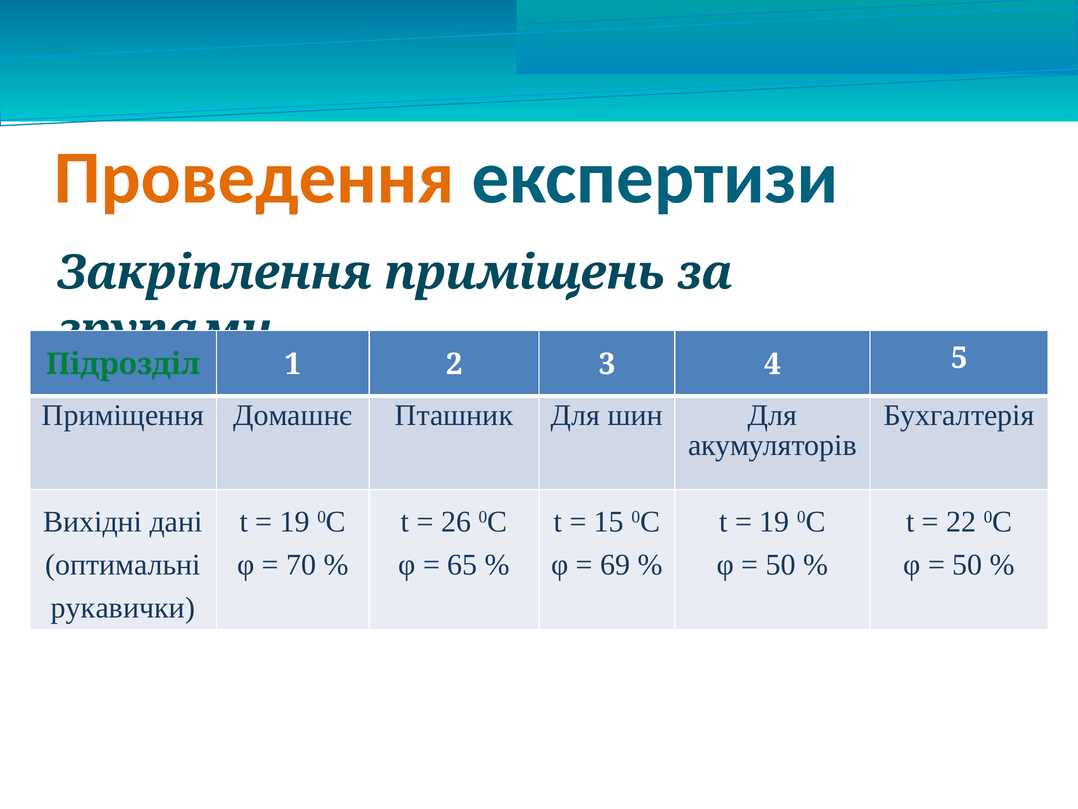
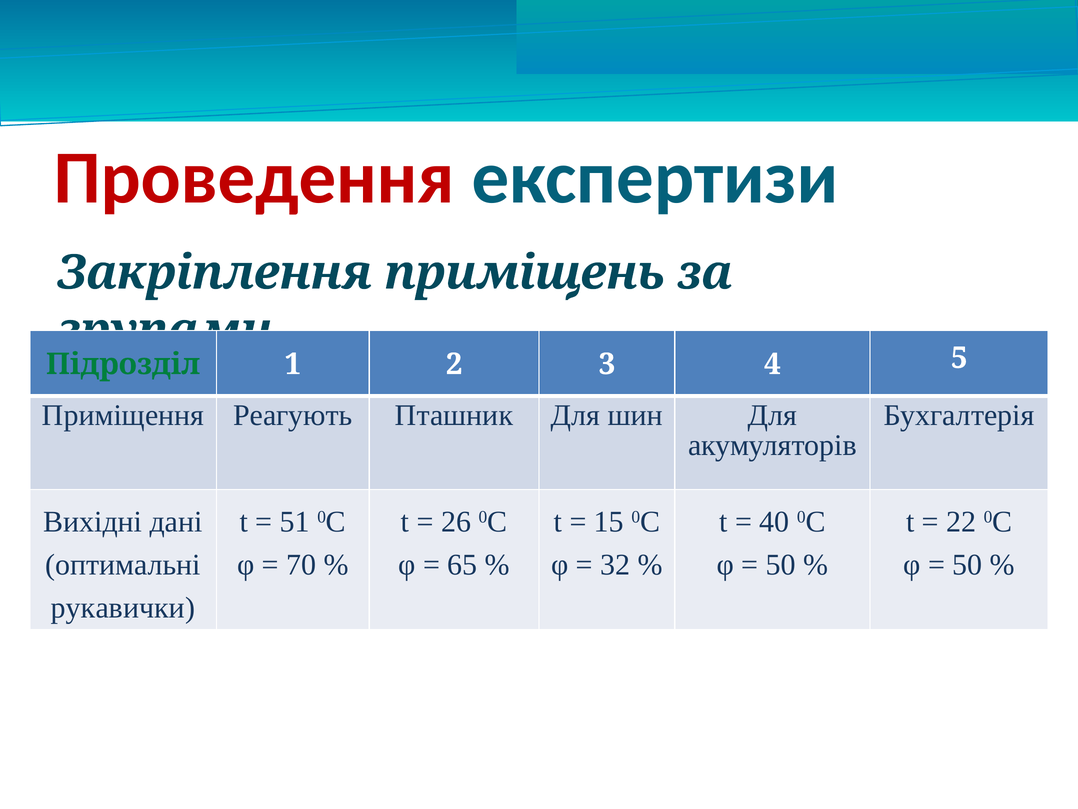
Проведення colour: orange -> red (254, 178)
Домашнє: Домашнє -> Реагують (293, 415)
19: 19 -> 51 (295, 521)
19: 19 -> 40 (774, 521)
69: 69 -> 32 (615, 565)
